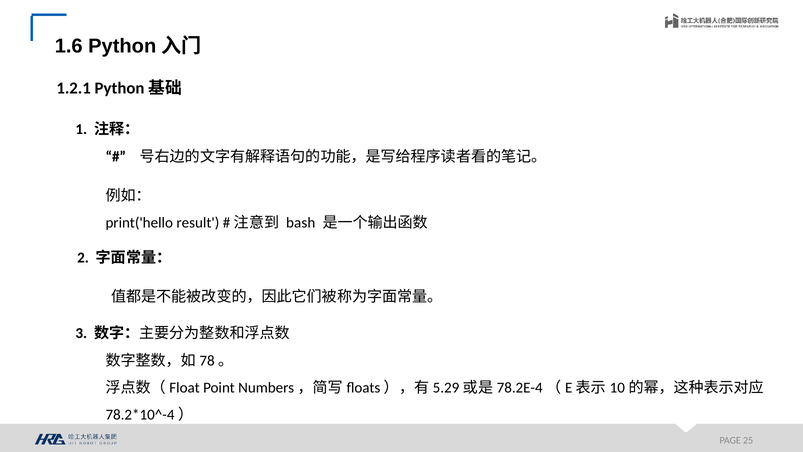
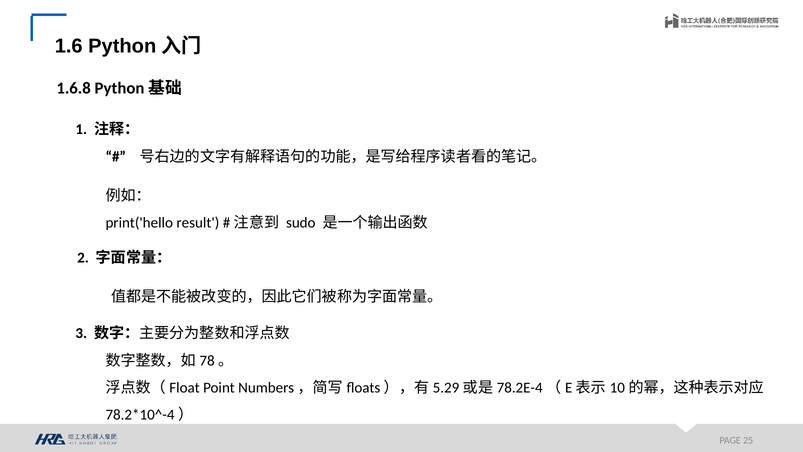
1.2.1: 1.2.1 -> 1.6.8 (74, 88)
bash: bash -> sudo (301, 223)
